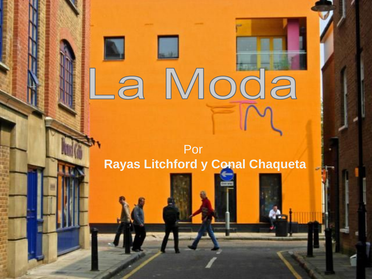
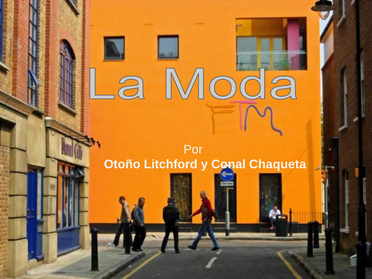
Rayas: Rayas -> Otoño (122, 164)
